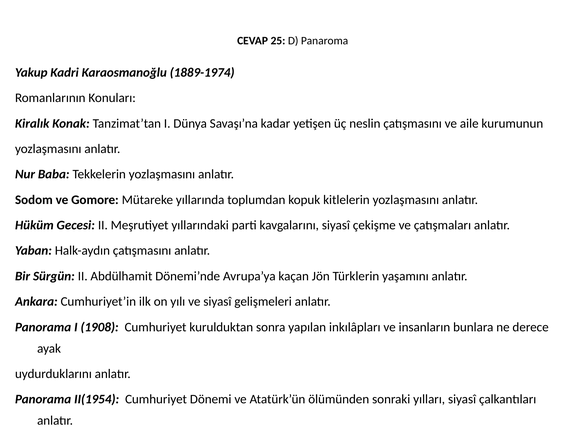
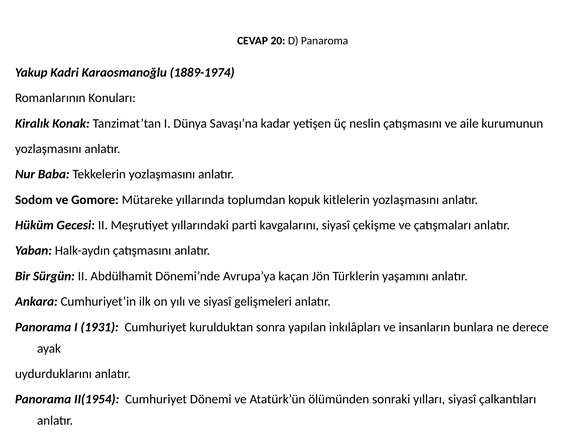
25: 25 -> 20 (278, 41)
1908: 1908 -> 1931 (100, 327)
